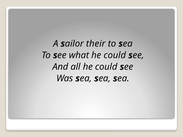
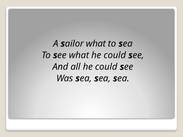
their: their -> what (96, 44)
